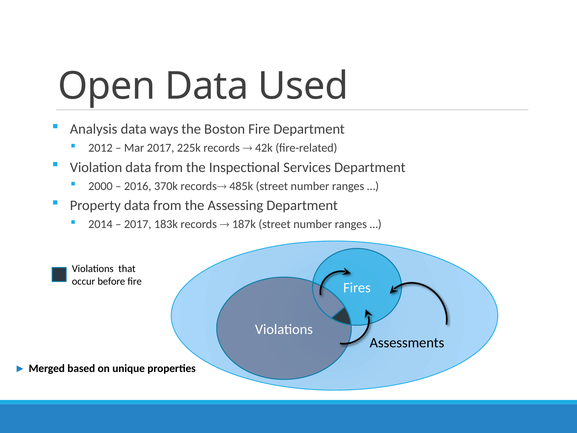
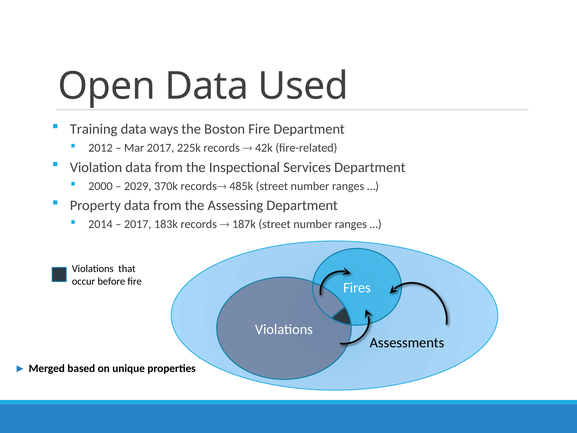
Analysis: Analysis -> Training (94, 129)
2016: 2016 -> 2029 (138, 186)
